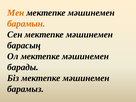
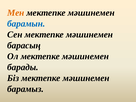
барамын colour: orange -> blue (26, 24)
